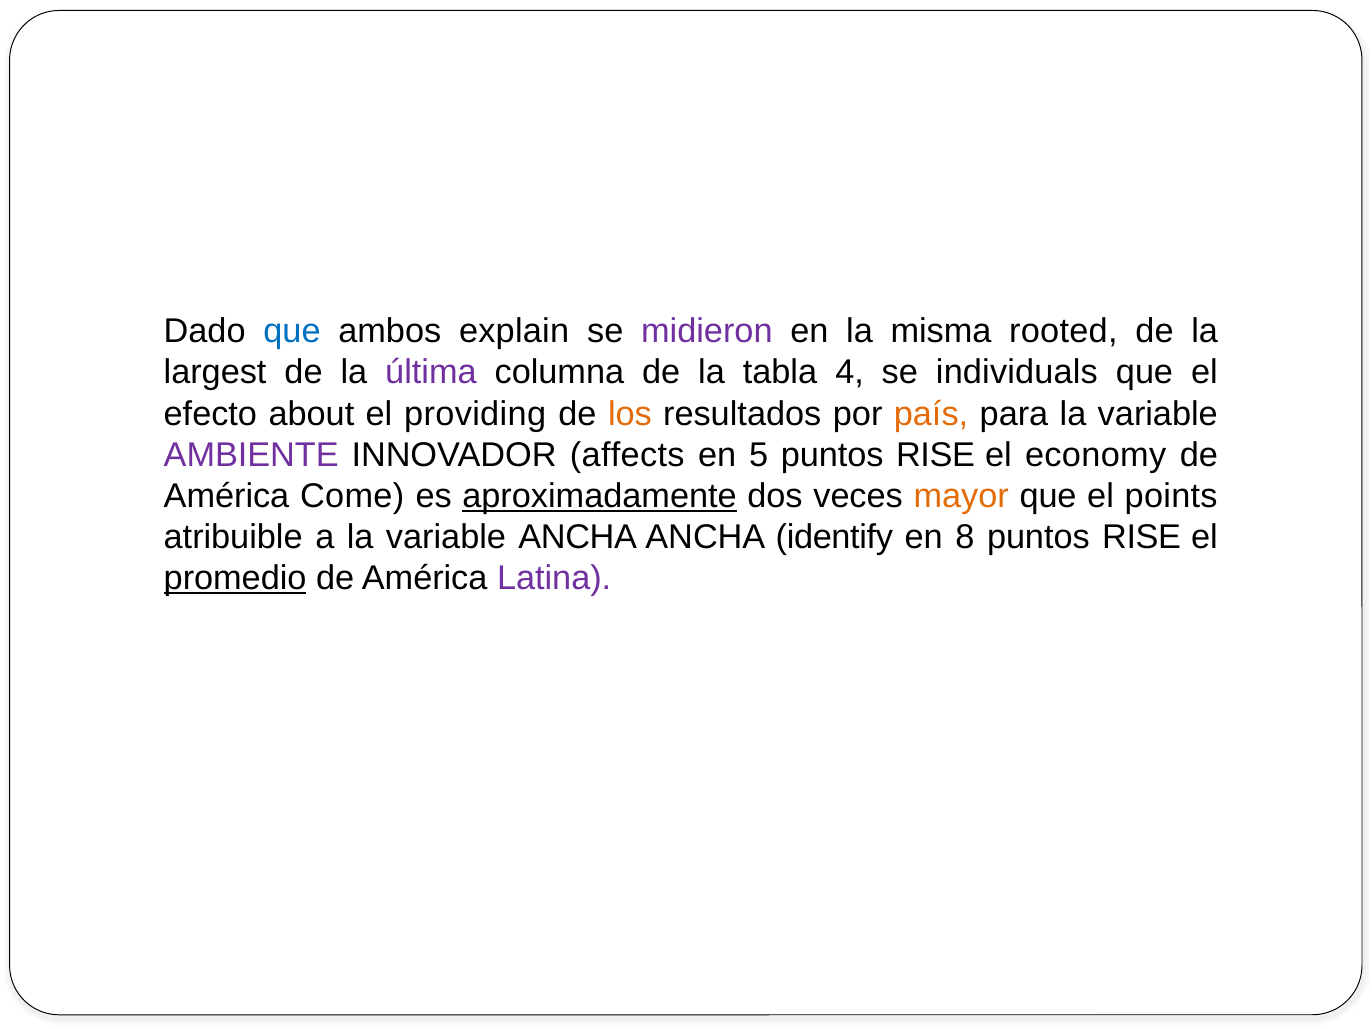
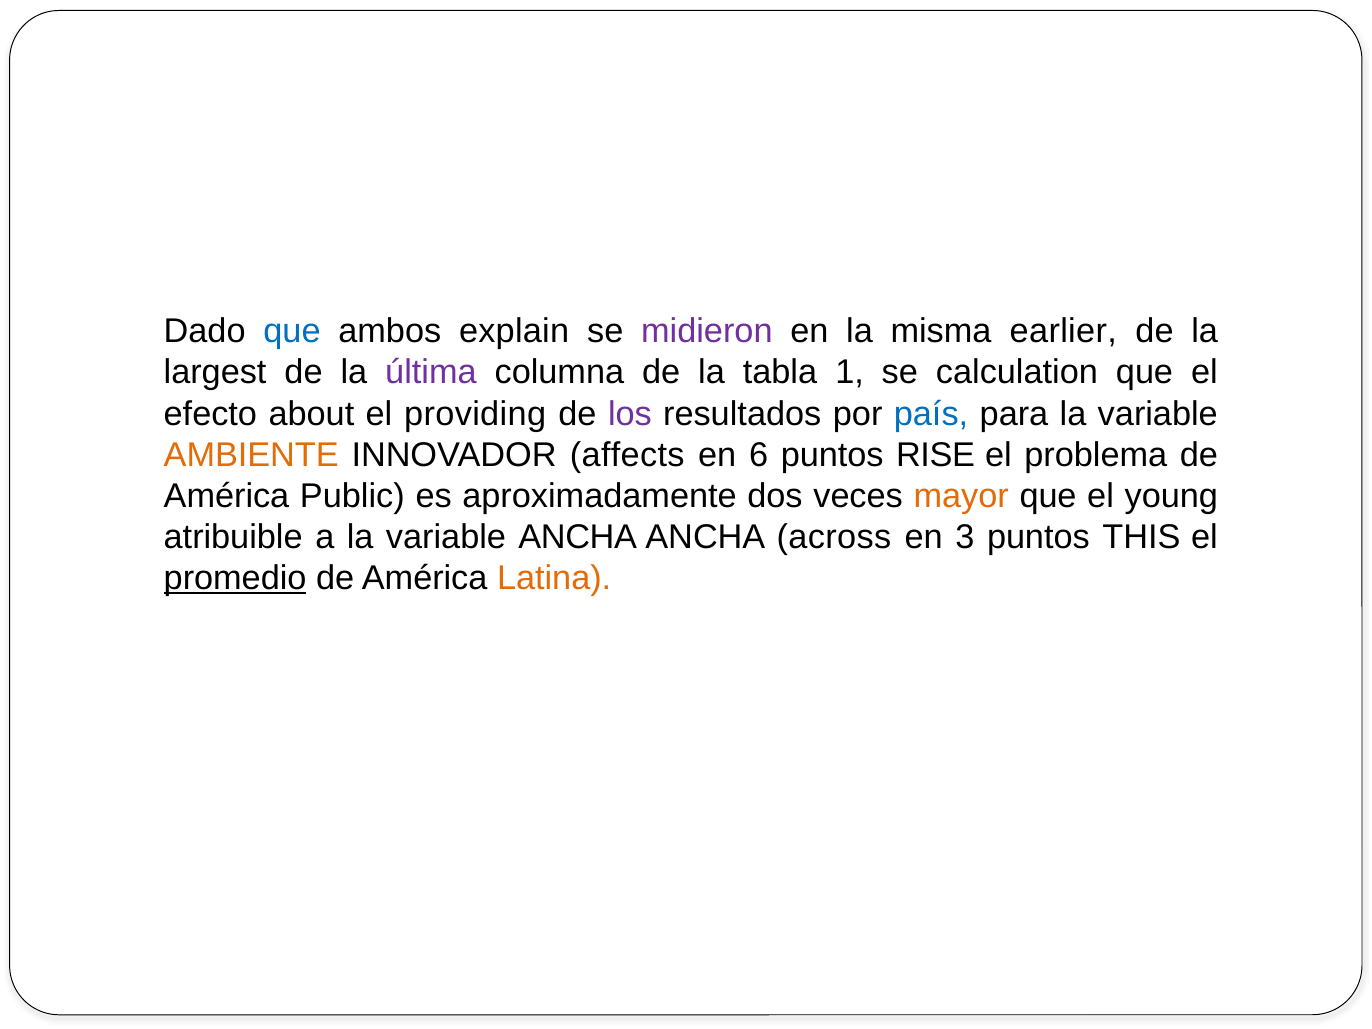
rooted: rooted -> earlier (1063, 331)
4: 4 -> 1 (850, 373)
individuals: individuals -> calculation (1017, 373)
los colour: orange -> purple (630, 414)
país colour: orange -> blue (931, 414)
AMBIENTE colour: purple -> orange (251, 455)
5: 5 -> 6 (759, 455)
economy: economy -> problema (1096, 455)
Come: Come -> Public (352, 496)
aproximadamente underline: present -> none (600, 496)
points: points -> young (1171, 496)
identify: identify -> across (834, 537)
8: 8 -> 3 (965, 537)
RISE: RISE -> THIS (1141, 537)
Latina colour: purple -> orange (554, 578)
